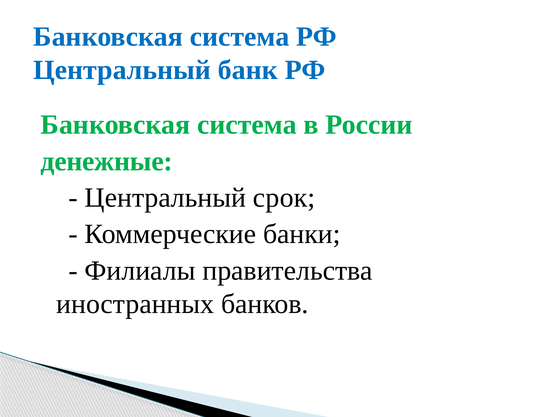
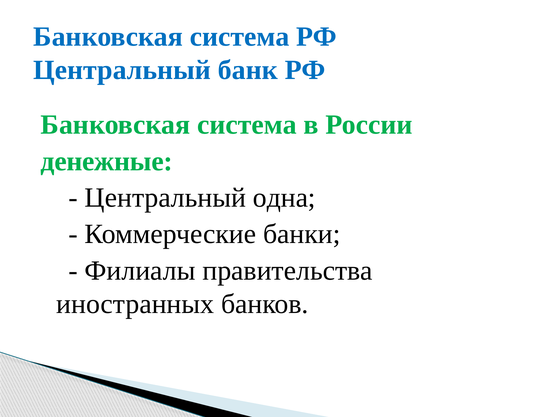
срок: срок -> одна (284, 198)
